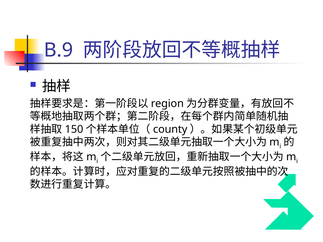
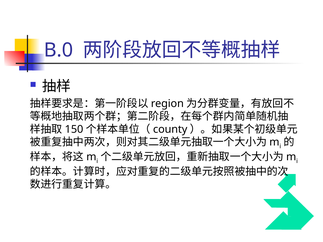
B.9: B.9 -> B.0 (59, 50)
